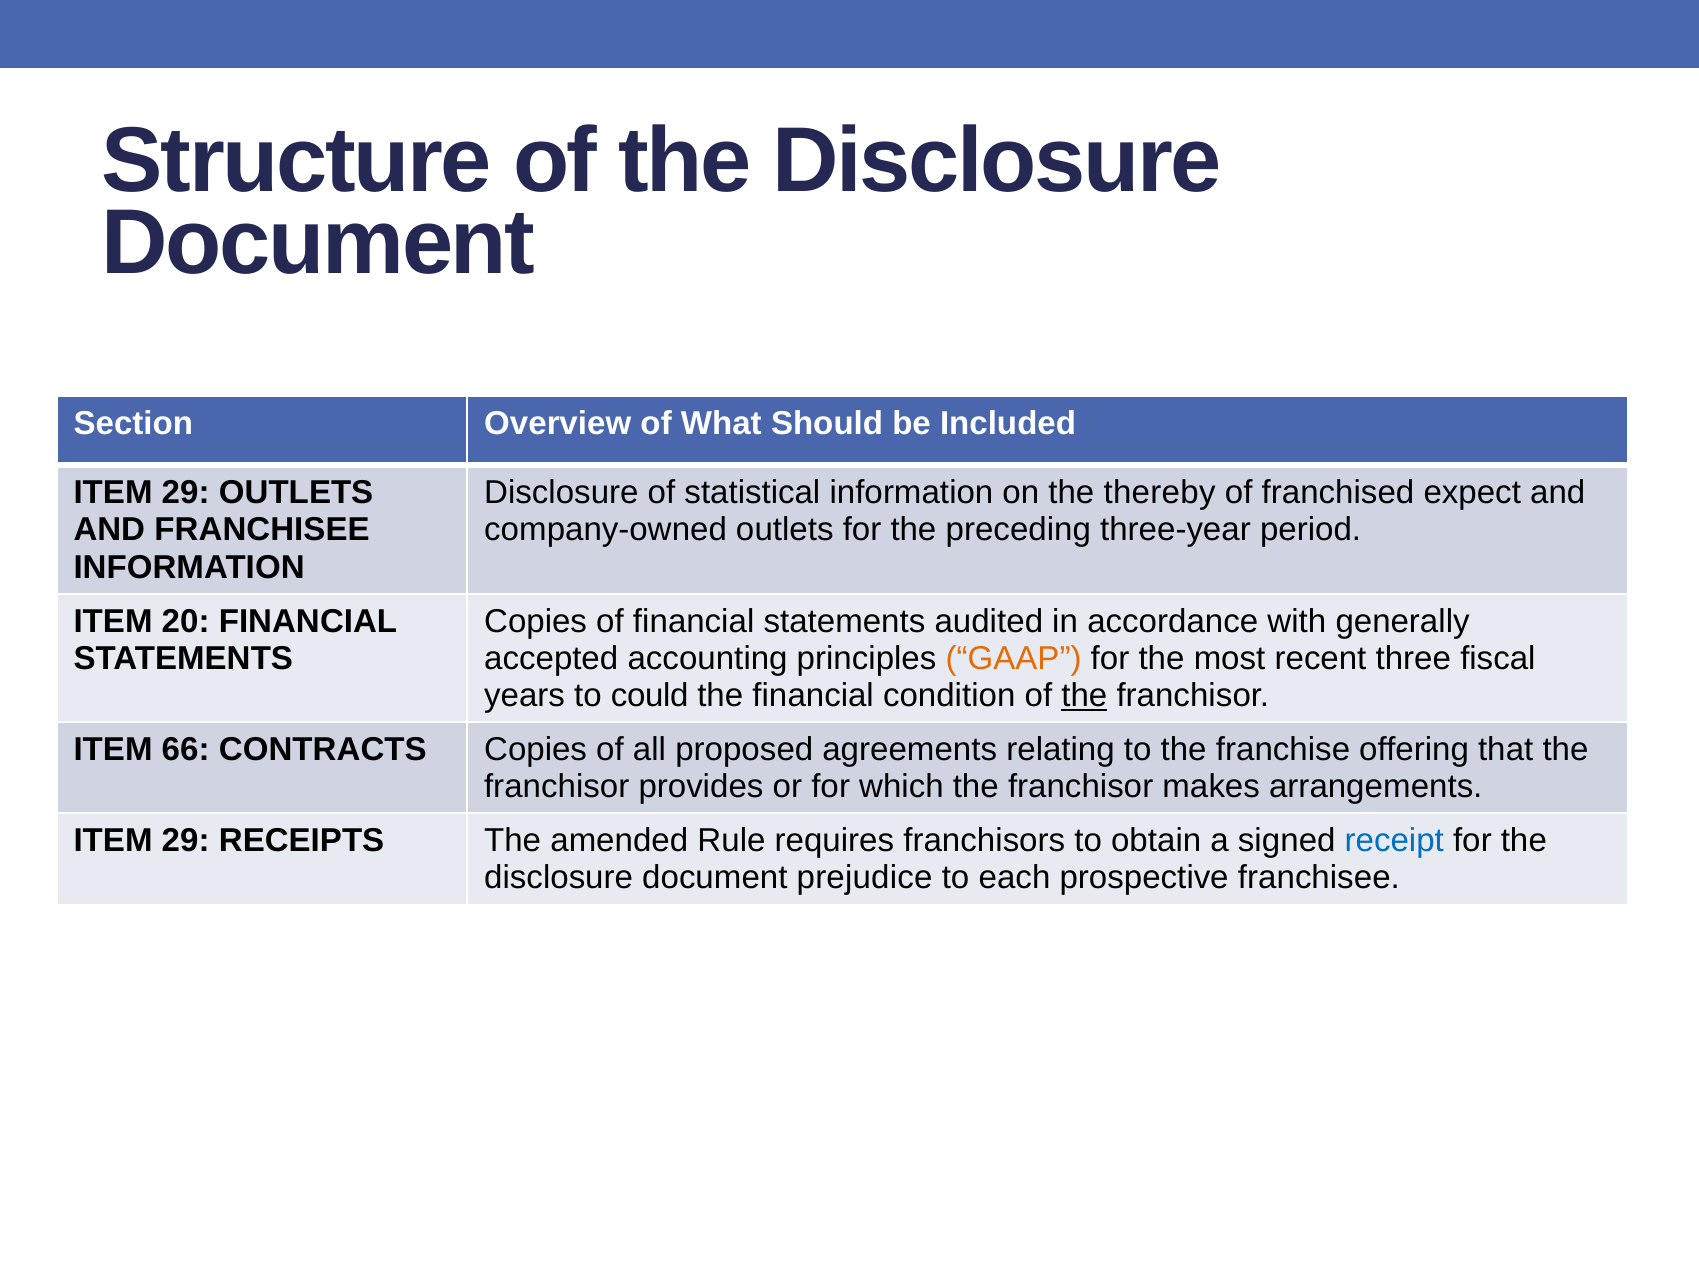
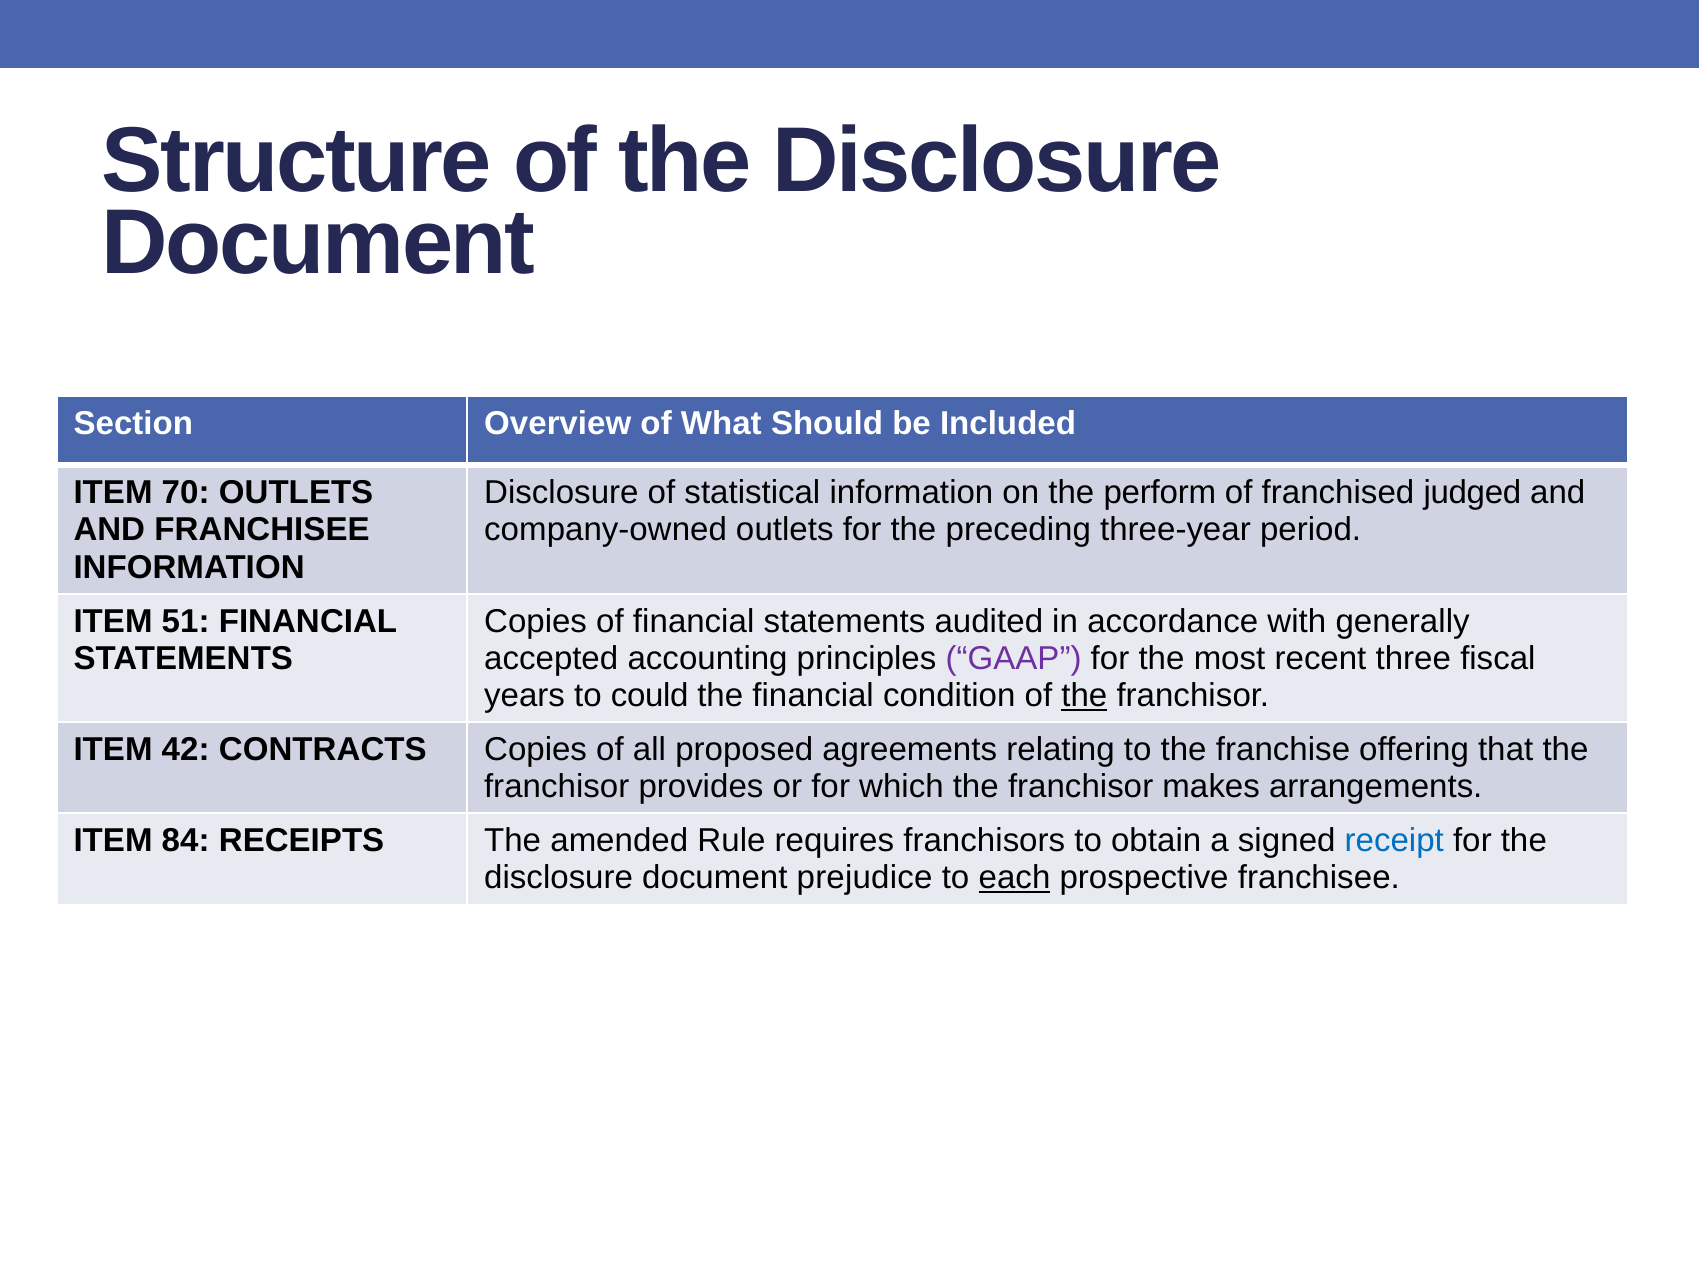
29: 29 -> 70 (186, 493)
thereby: thereby -> perform (1160, 493)
expect: expect -> judged (1472, 493)
20: 20 -> 51 (186, 621)
GAAP colour: orange -> purple (1014, 659)
66: 66 -> 42 (186, 750)
29: 29 -> 84 (186, 841)
each underline: none -> present (1015, 878)
